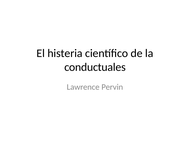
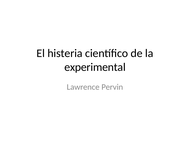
conductuales: conductuales -> experimental (95, 67)
